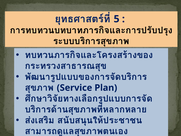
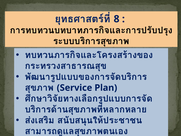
5: 5 -> 8 (117, 19)
